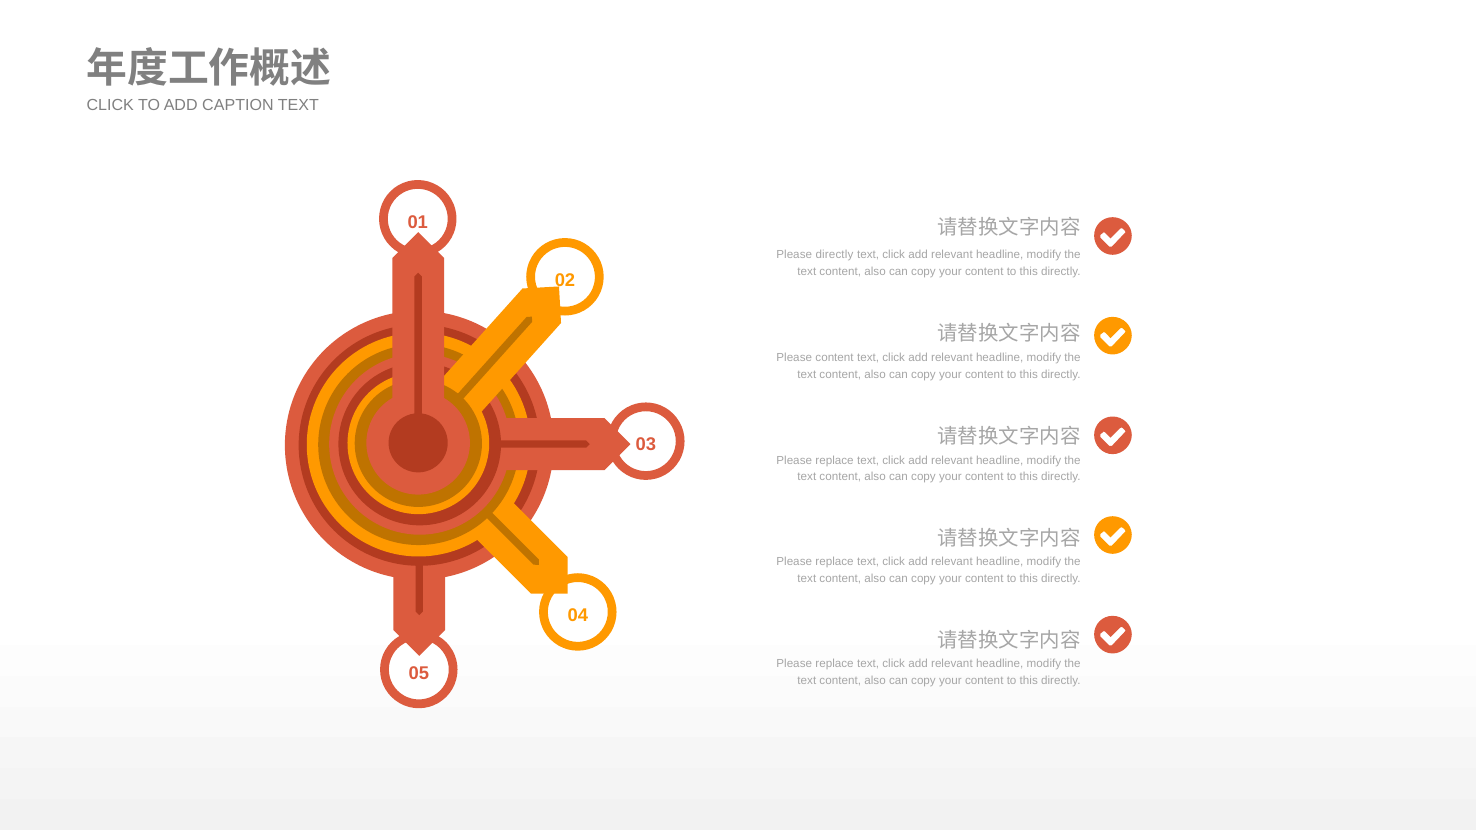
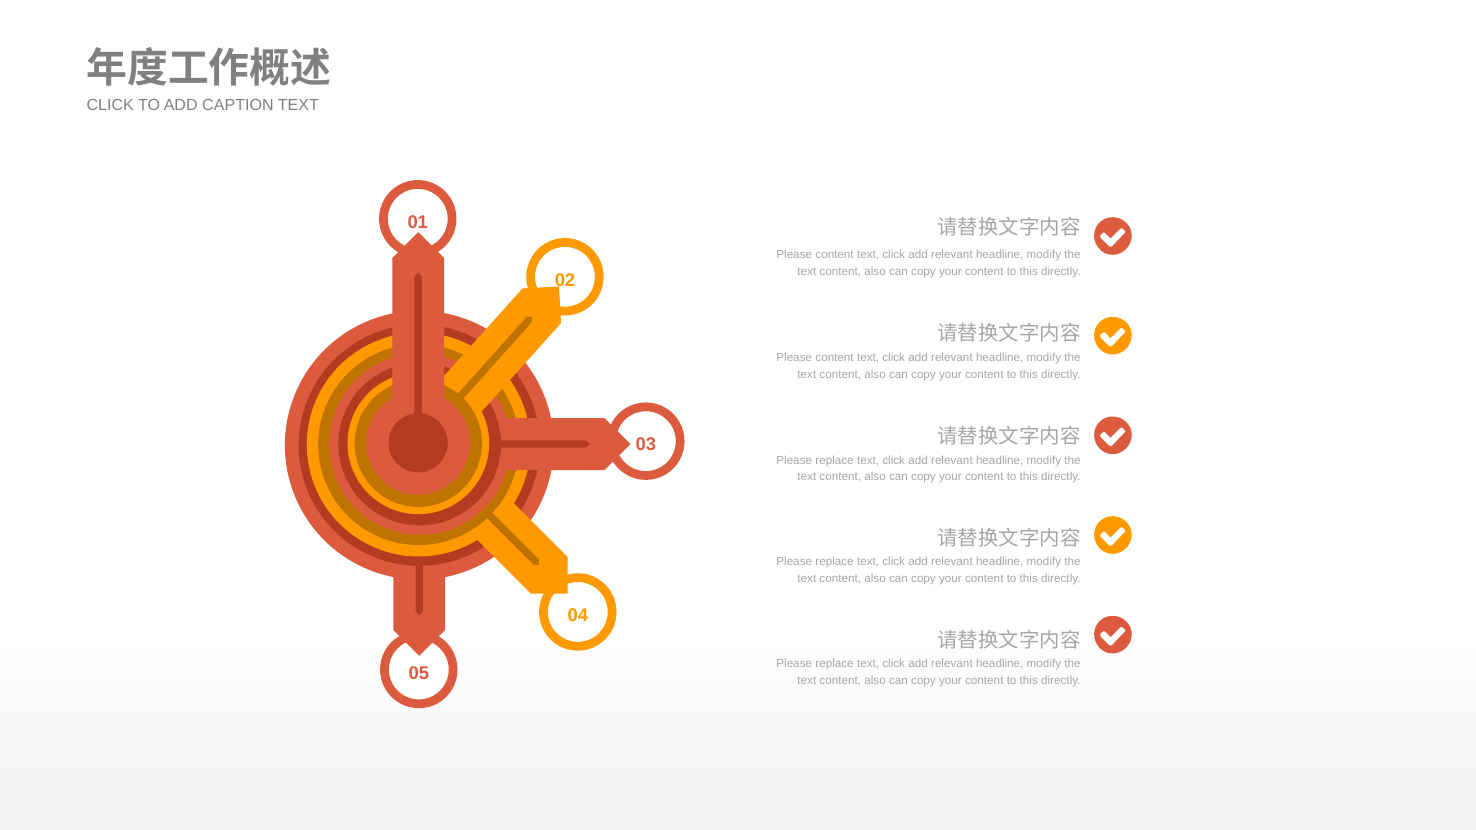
directly: directly -> content (835, 255)
